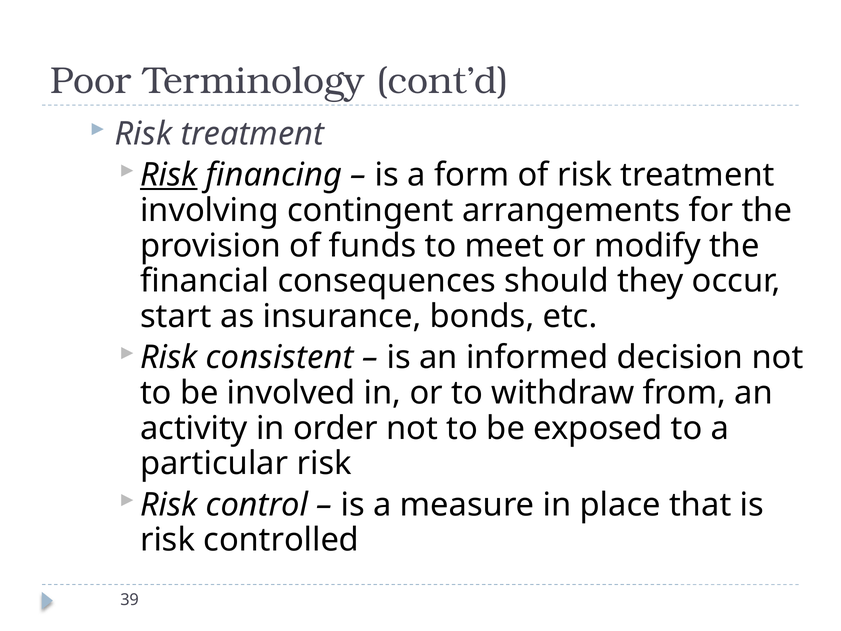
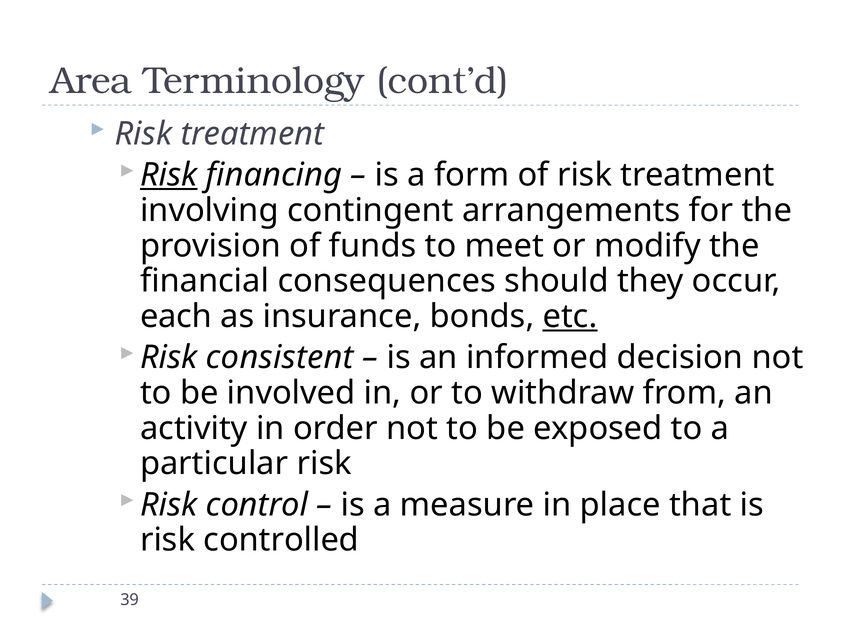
Poor: Poor -> Area (91, 81)
start: start -> each (176, 316)
etc underline: none -> present (570, 316)
